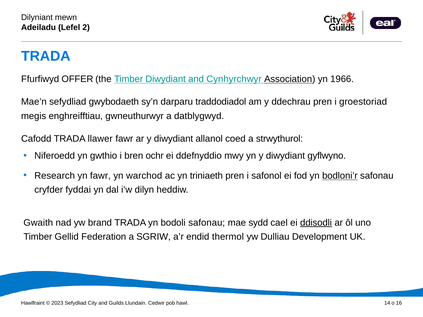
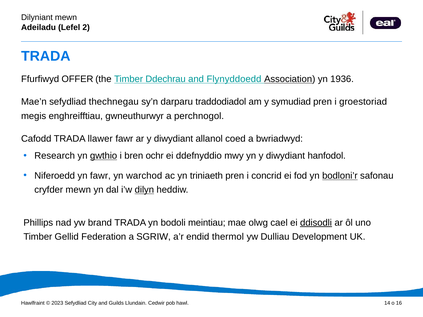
Timber Diwydiant: Diwydiant -> Ddechrau (166, 79)
Cynhyrchwyr: Cynhyrchwyr -> Flynyddoedd (234, 79)
1966: 1966 -> 1936 (342, 79)
gwybodaeth: gwybodaeth -> thechnegau (114, 102)
ddechrau: ddechrau -> symudiad (291, 102)
datblygwyd: datblygwyd -> perchnogol (199, 116)
strwythurol: strwythurol -> bwriadwyd (279, 139)
Niferoedd: Niferoedd -> Research (55, 156)
gwthio underline: none -> present (104, 156)
gyflwyno: gyflwyno -> hanfodol (327, 156)
Research: Research -> Niferoedd (55, 176)
safonol: safonol -> concrid (266, 176)
cryfder fyddai: fyddai -> mewn (78, 190)
dilyn underline: none -> present (144, 190)
Gwaith: Gwaith -> Phillips (38, 223)
bodoli safonau: safonau -> meintiau (207, 223)
sydd: sydd -> olwg (258, 223)
